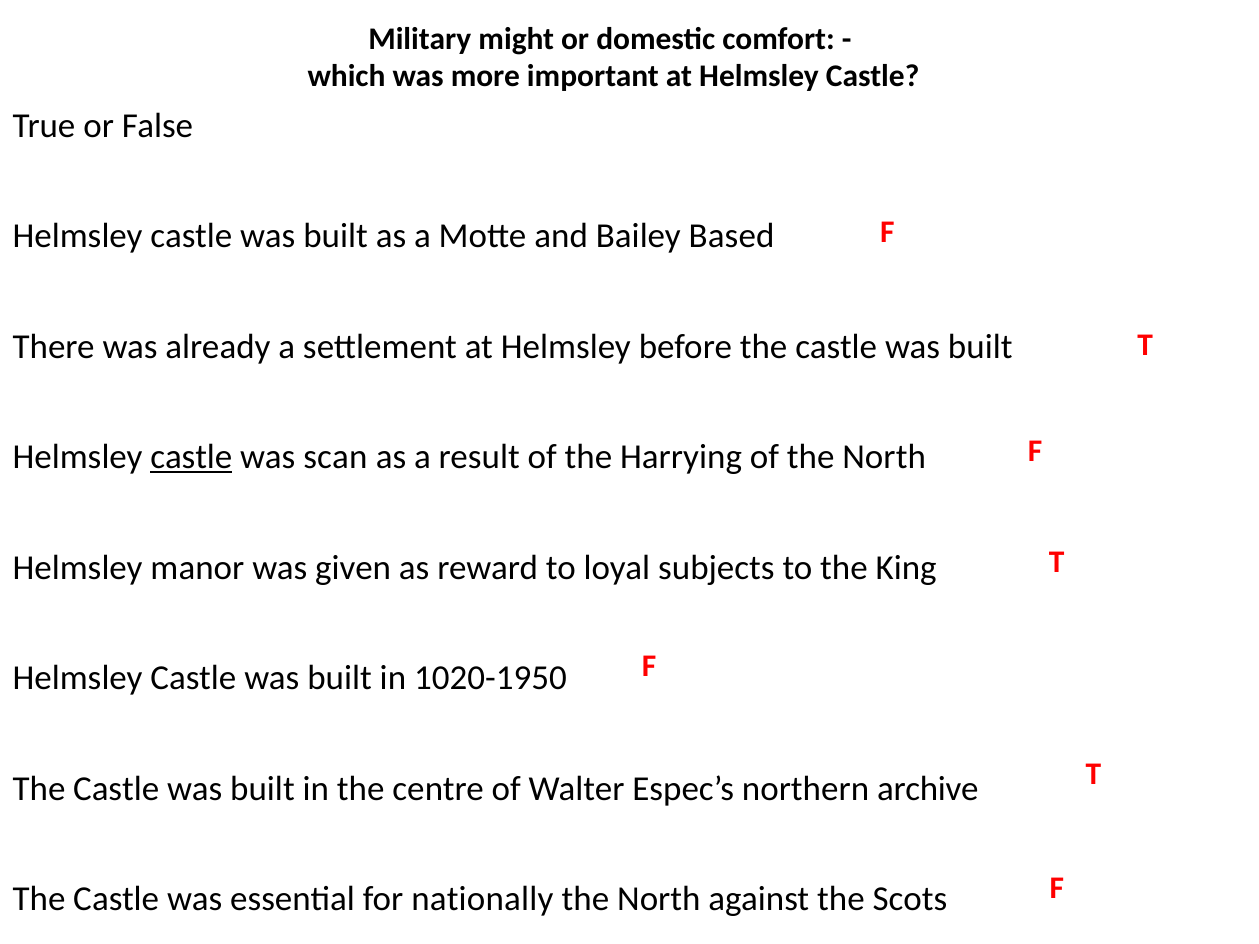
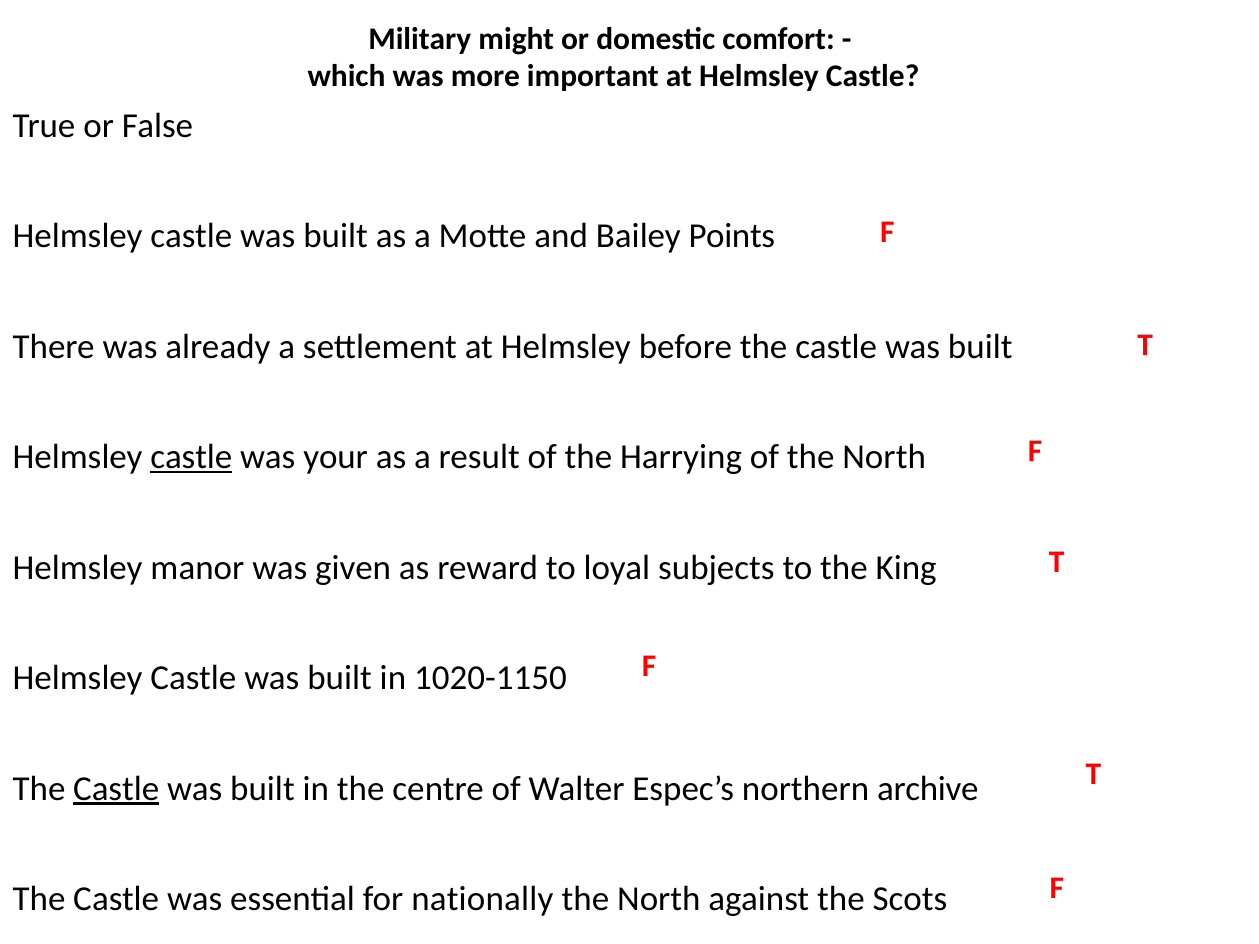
Based: Based -> Points (732, 236)
scan: scan -> your (336, 457)
1020-1950: 1020-1950 -> 1020-1150 (490, 678)
Castle underline: none -> present (116, 789)
